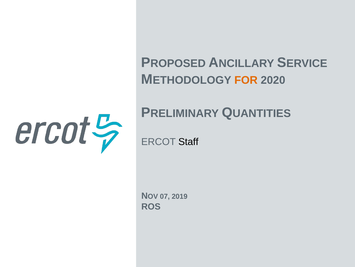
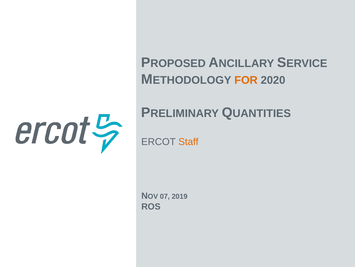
Staff colour: black -> orange (188, 141)
